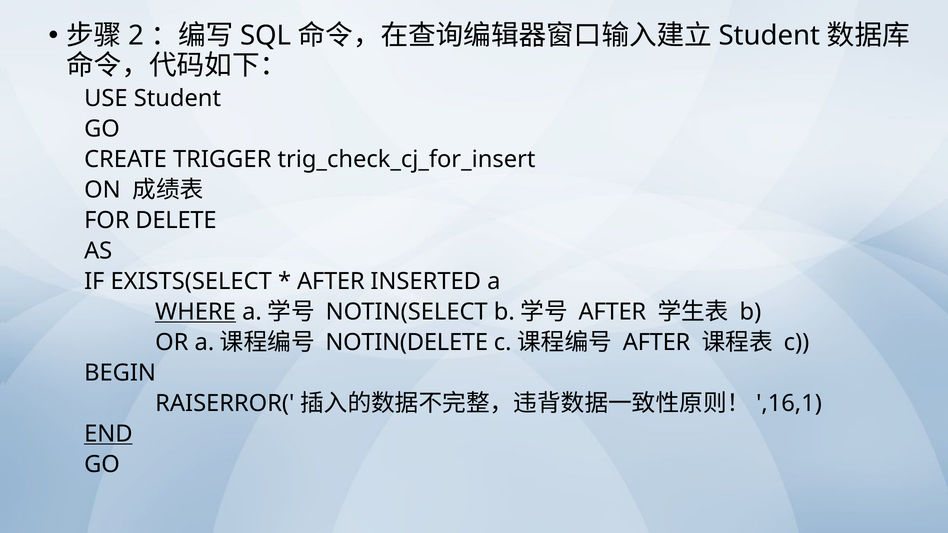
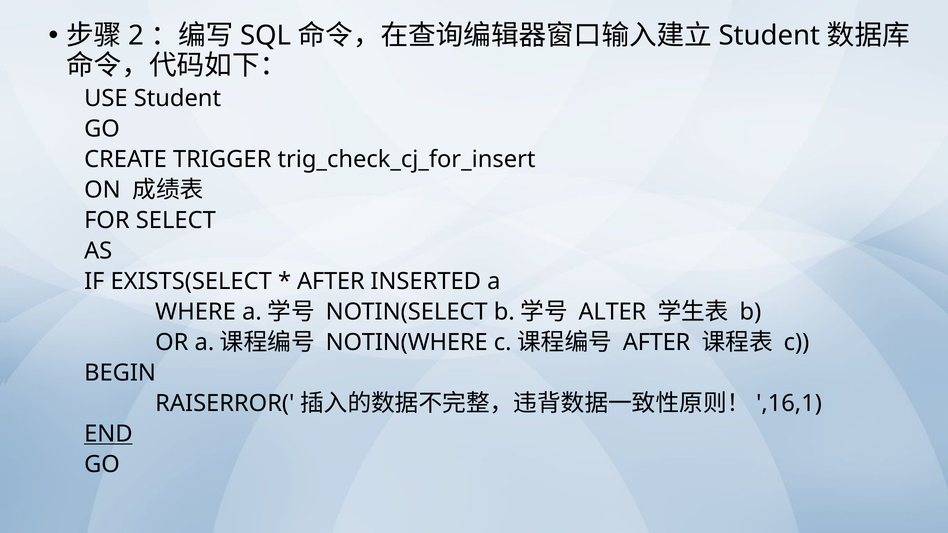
DELETE: DELETE -> SELECT (176, 220)
WHERE underline: present -> none (196, 312)
AFTER: AFTER -> ALTER (612, 312)
NOTIN(DELETE: NOTIN(DELETE -> NOTIN(WHERE (407, 342)
